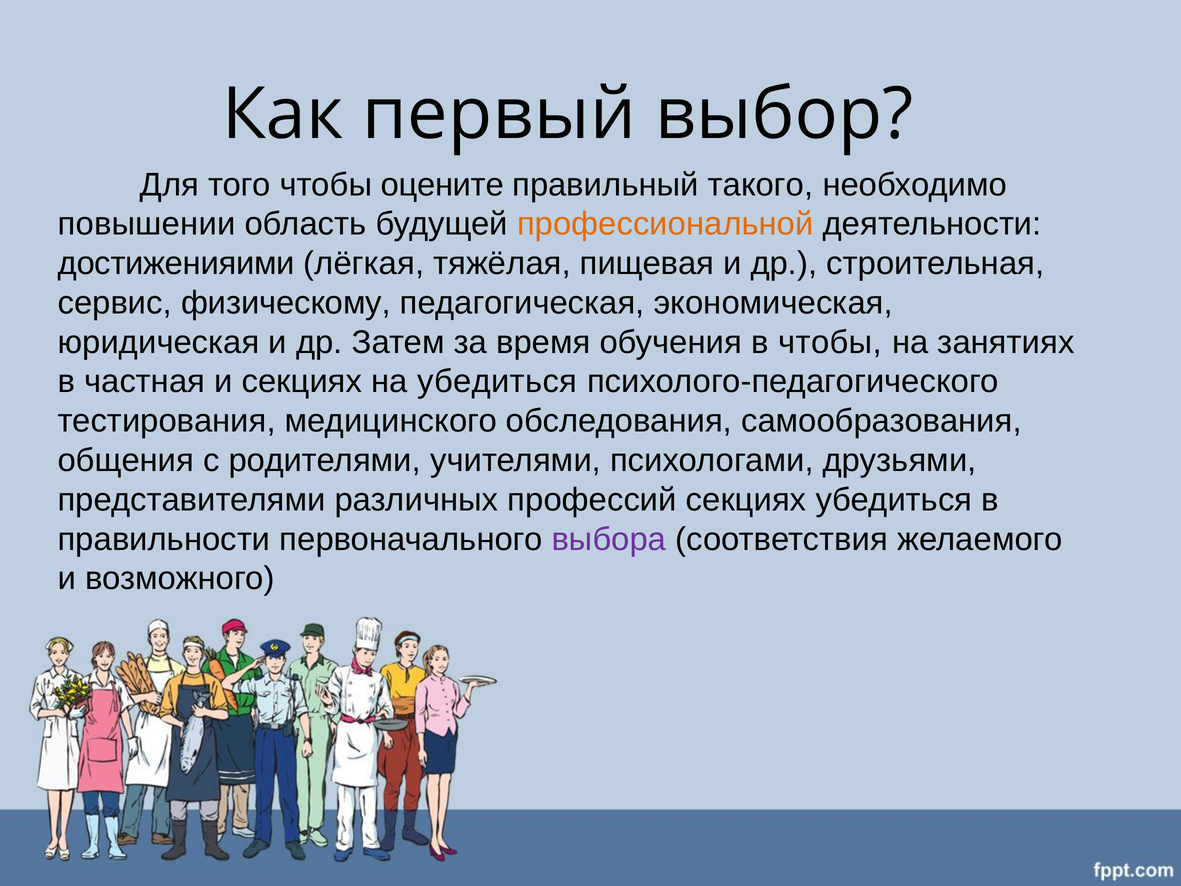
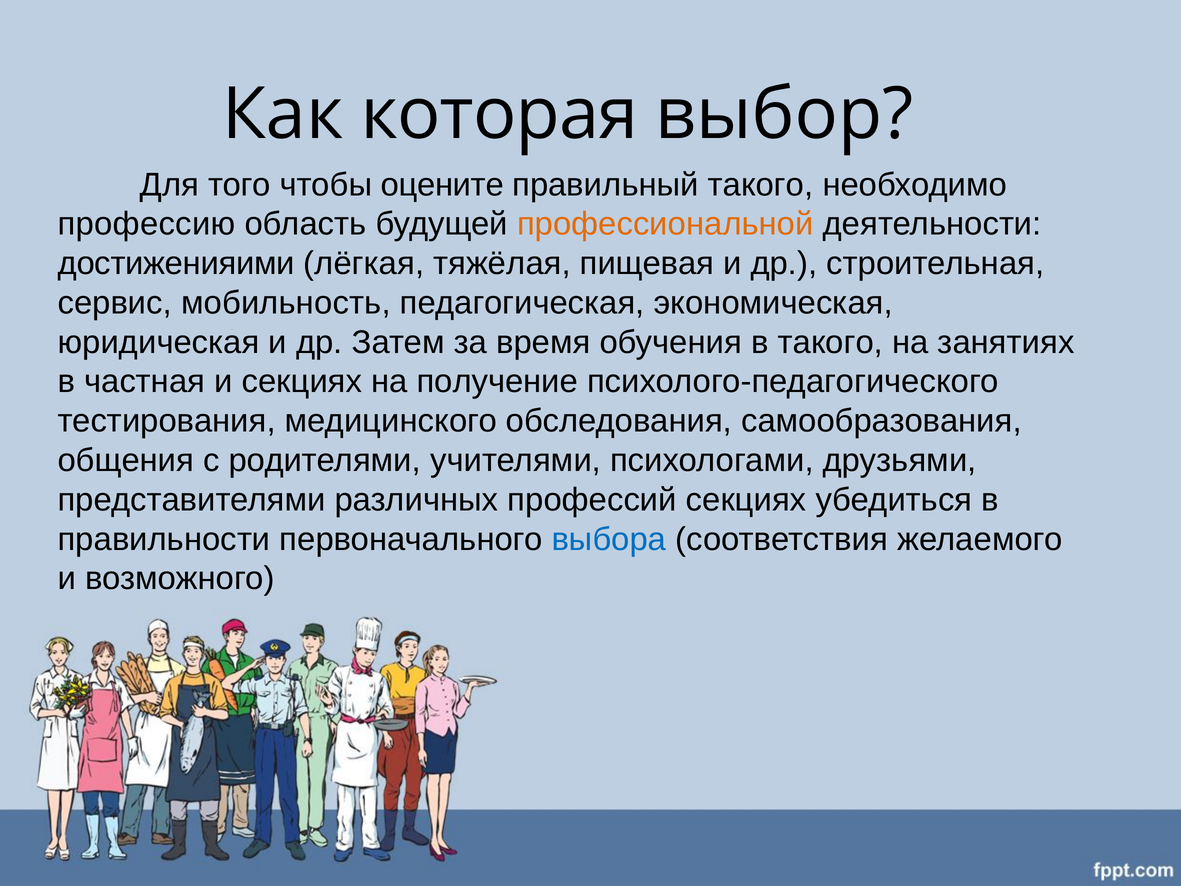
первый: первый -> которая (500, 114)
повышении: повышении -> профессию (147, 224)
физическому: физическому -> мобильность (286, 303)
в чтобы: чтобы -> такого (830, 342)
на убедиться: убедиться -> получение (497, 382)
выбора colour: purple -> blue (609, 539)
